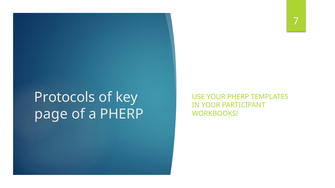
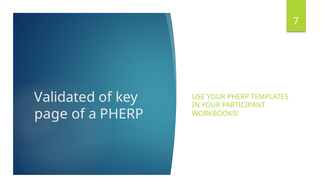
Protocols: Protocols -> Validated (65, 98)
